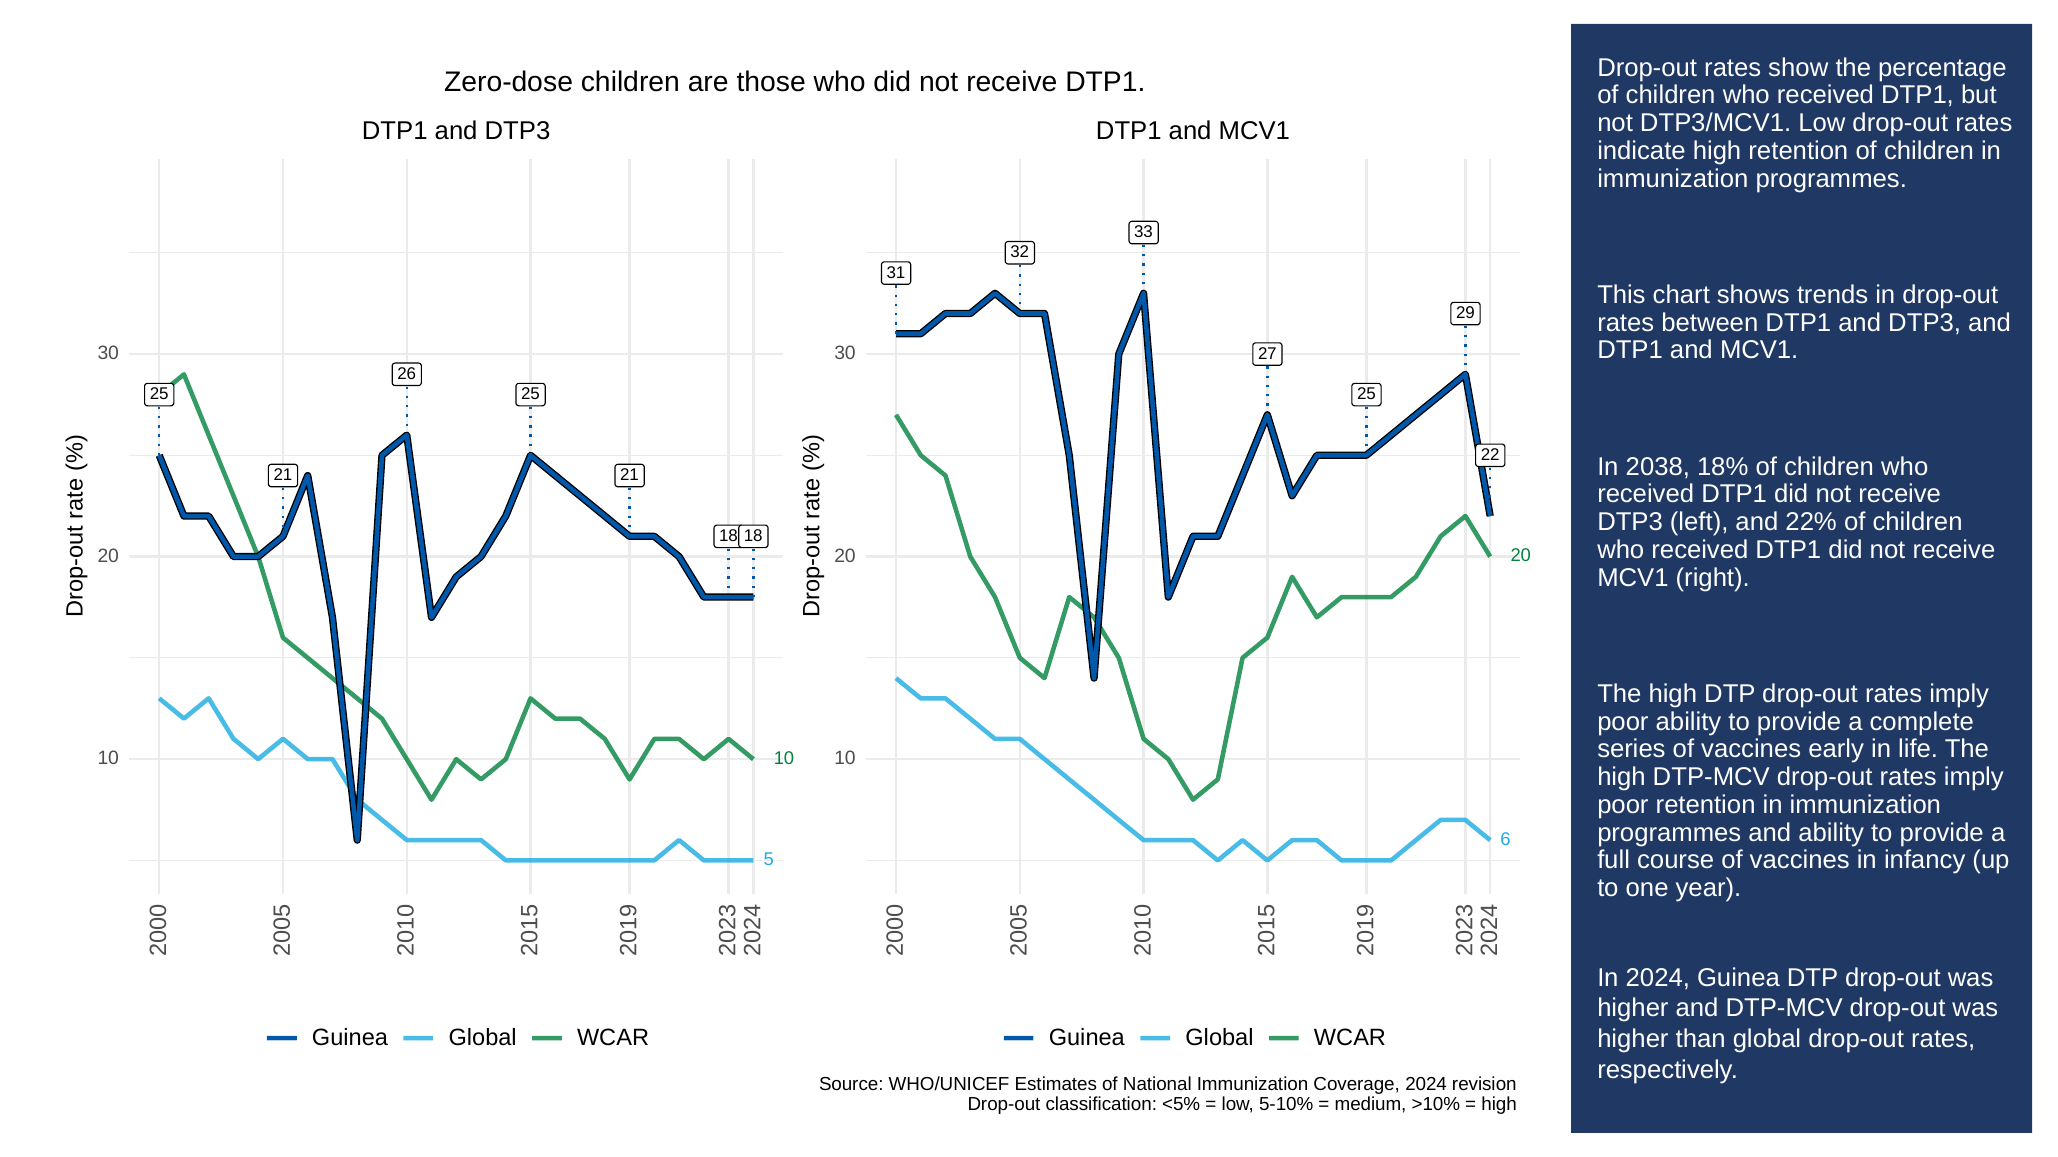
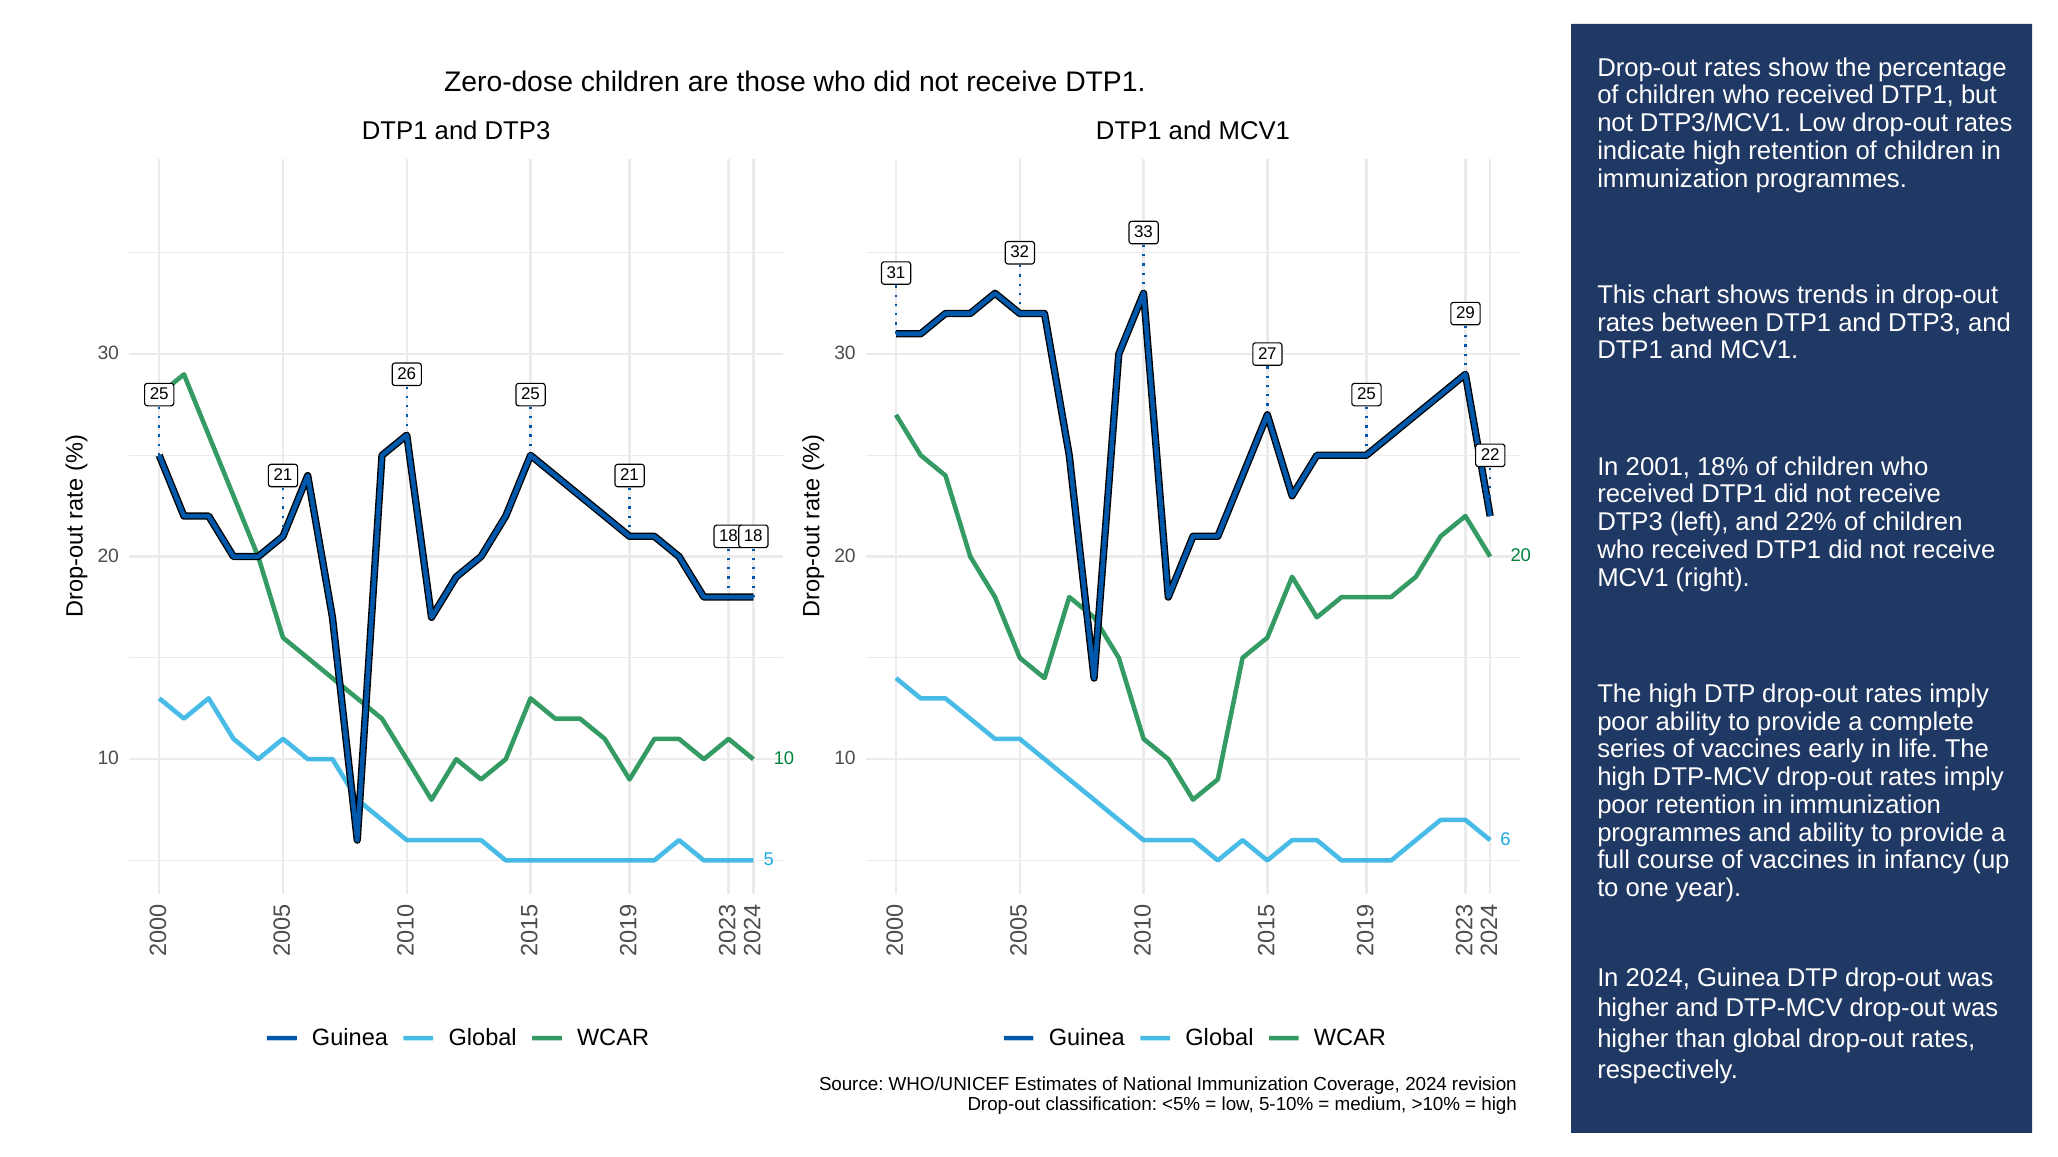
2038: 2038 -> 2001 (1658, 467)
